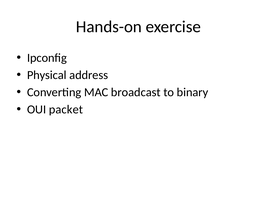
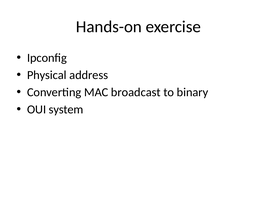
packet: packet -> system (66, 110)
